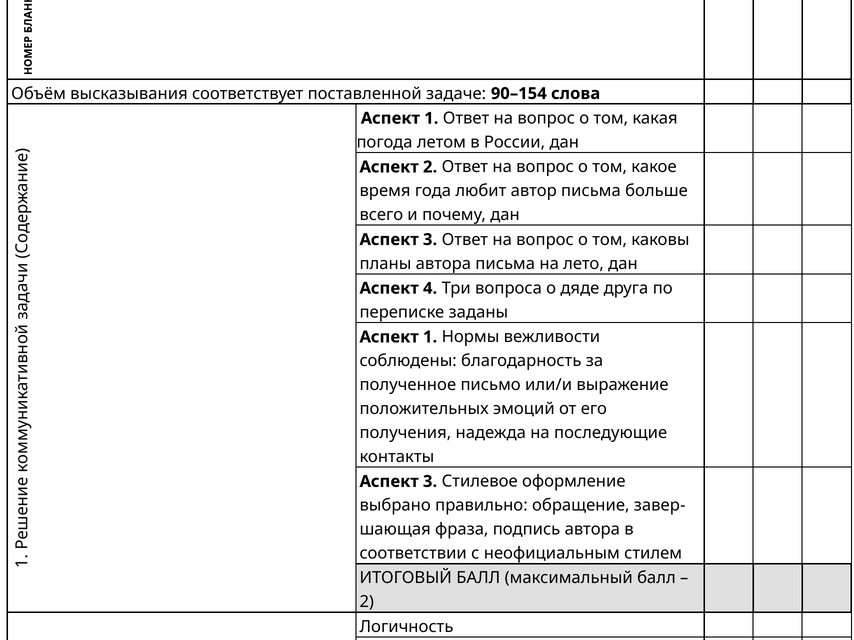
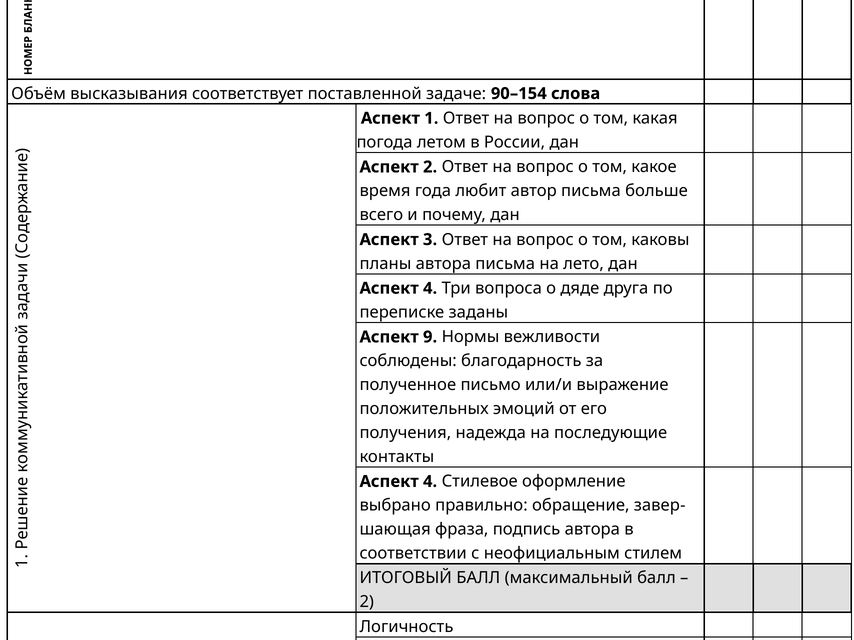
1: 1 -> 9 (430, 337)
3: 3 -> 4 (430, 482)
